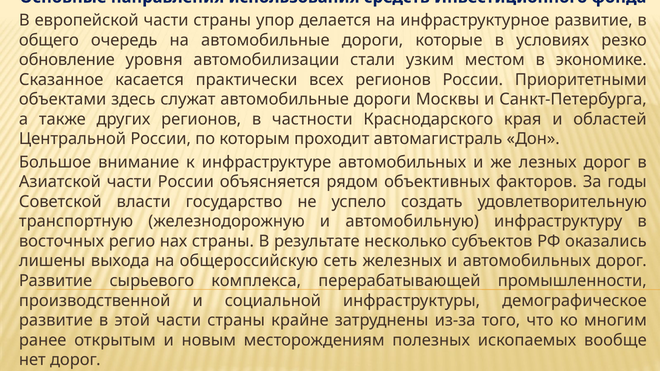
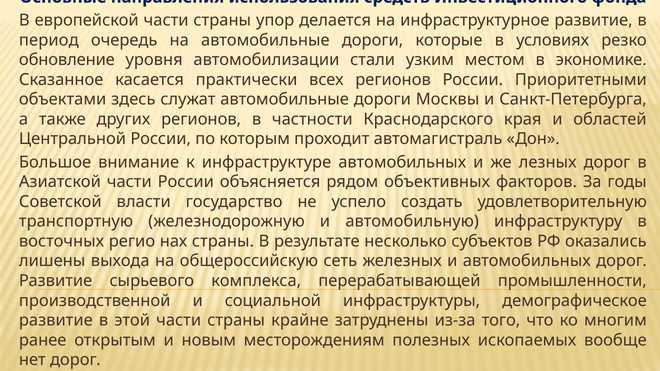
общего: общего -> период (49, 40)
